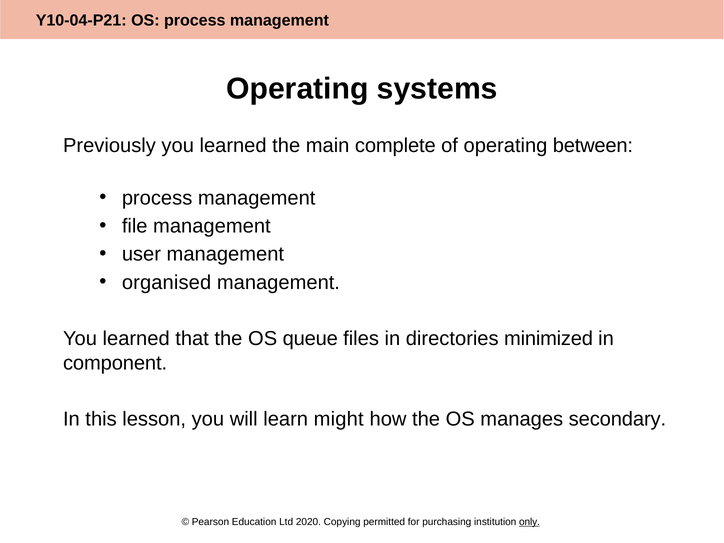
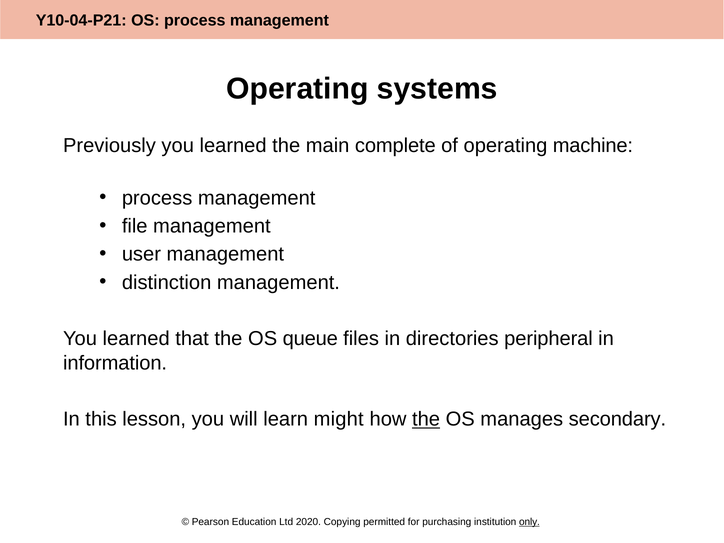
between: between -> machine (593, 146)
organised: organised -> distinction (167, 282)
minimized: minimized -> peripheral (549, 339)
component: component -> information (115, 363)
the underline: none -> present (426, 419)
